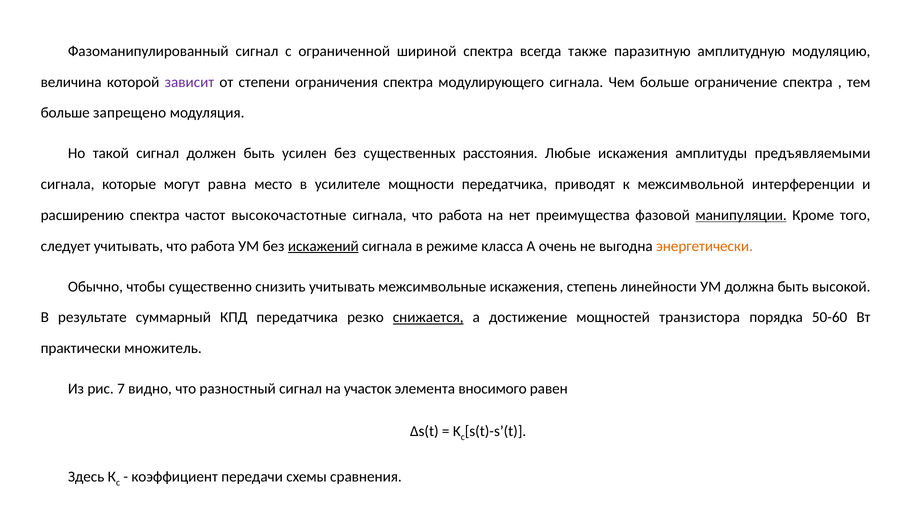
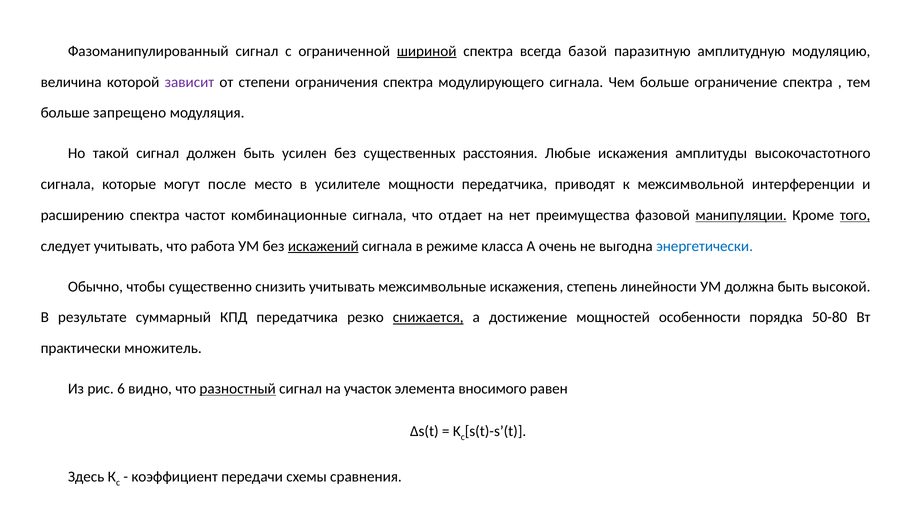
шириной underline: none -> present (427, 51)
также: также -> базой (588, 51)
предъявляемыми: предъявляемыми -> высокочастотного (813, 154)
равна: равна -> после (227, 184)
высокочастотные: высокочастотные -> комбинационные (289, 215)
сигнала что работа: работа -> отдает (460, 215)
того underline: none -> present (855, 215)
энергетически colour: orange -> blue (705, 246)
транзистора: транзистора -> особенности (700, 318)
50-60: 50-60 -> 50-80 (830, 318)
7: 7 -> 6 (121, 389)
разностный underline: none -> present (238, 389)
